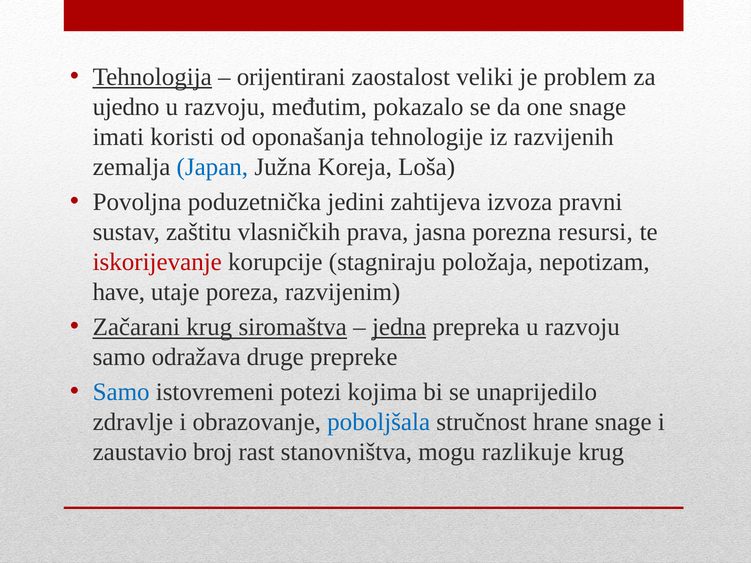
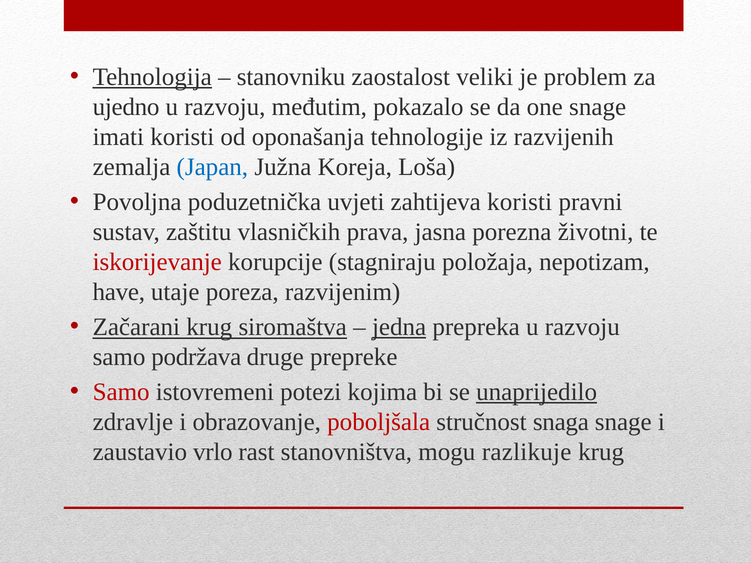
orijentirani: orijentirani -> stanovniku (291, 77)
jedini: jedini -> uvjeti (356, 202)
zahtijeva izvoza: izvoza -> koristi (520, 202)
resursi: resursi -> životni (596, 232)
odražava: odražava -> podržava (196, 357)
Samo colour: blue -> red (121, 392)
unaprijedilo underline: none -> present (537, 392)
poboljšala colour: blue -> red (379, 422)
hrane: hrane -> snaga (561, 422)
broj: broj -> vrlo (213, 452)
